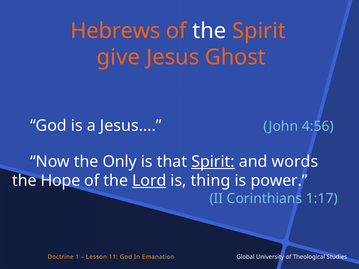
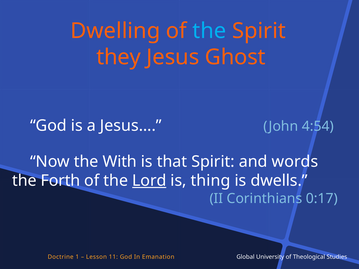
Hebrews: Hebrews -> Dwelling (115, 31)
the colour: white -> light blue (209, 31)
give: give -> they (119, 57)
4:56: 4:56 -> 4:54 (318, 126)
Only: Only -> With (120, 162)
Spirit underline: present -> none (213, 162)
Hope: Hope -> Forth (60, 181)
power: power -> dwells (279, 181)
1:17: 1:17 -> 0:17 (322, 199)
